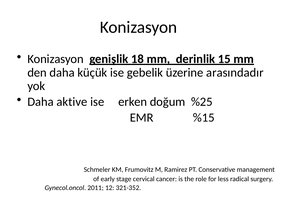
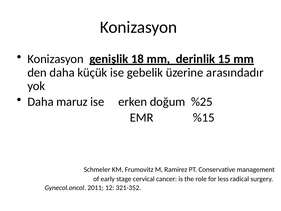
aktive: aktive -> maruz (72, 102)
